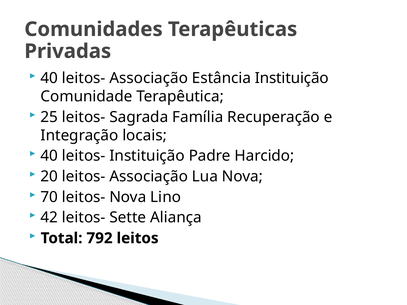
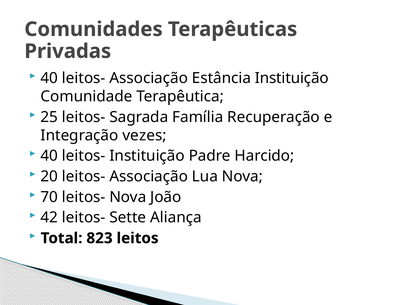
locais: locais -> vezes (145, 135)
Lino: Lino -> João (166, 197)
792: 792 -> 823 (100, 238)
